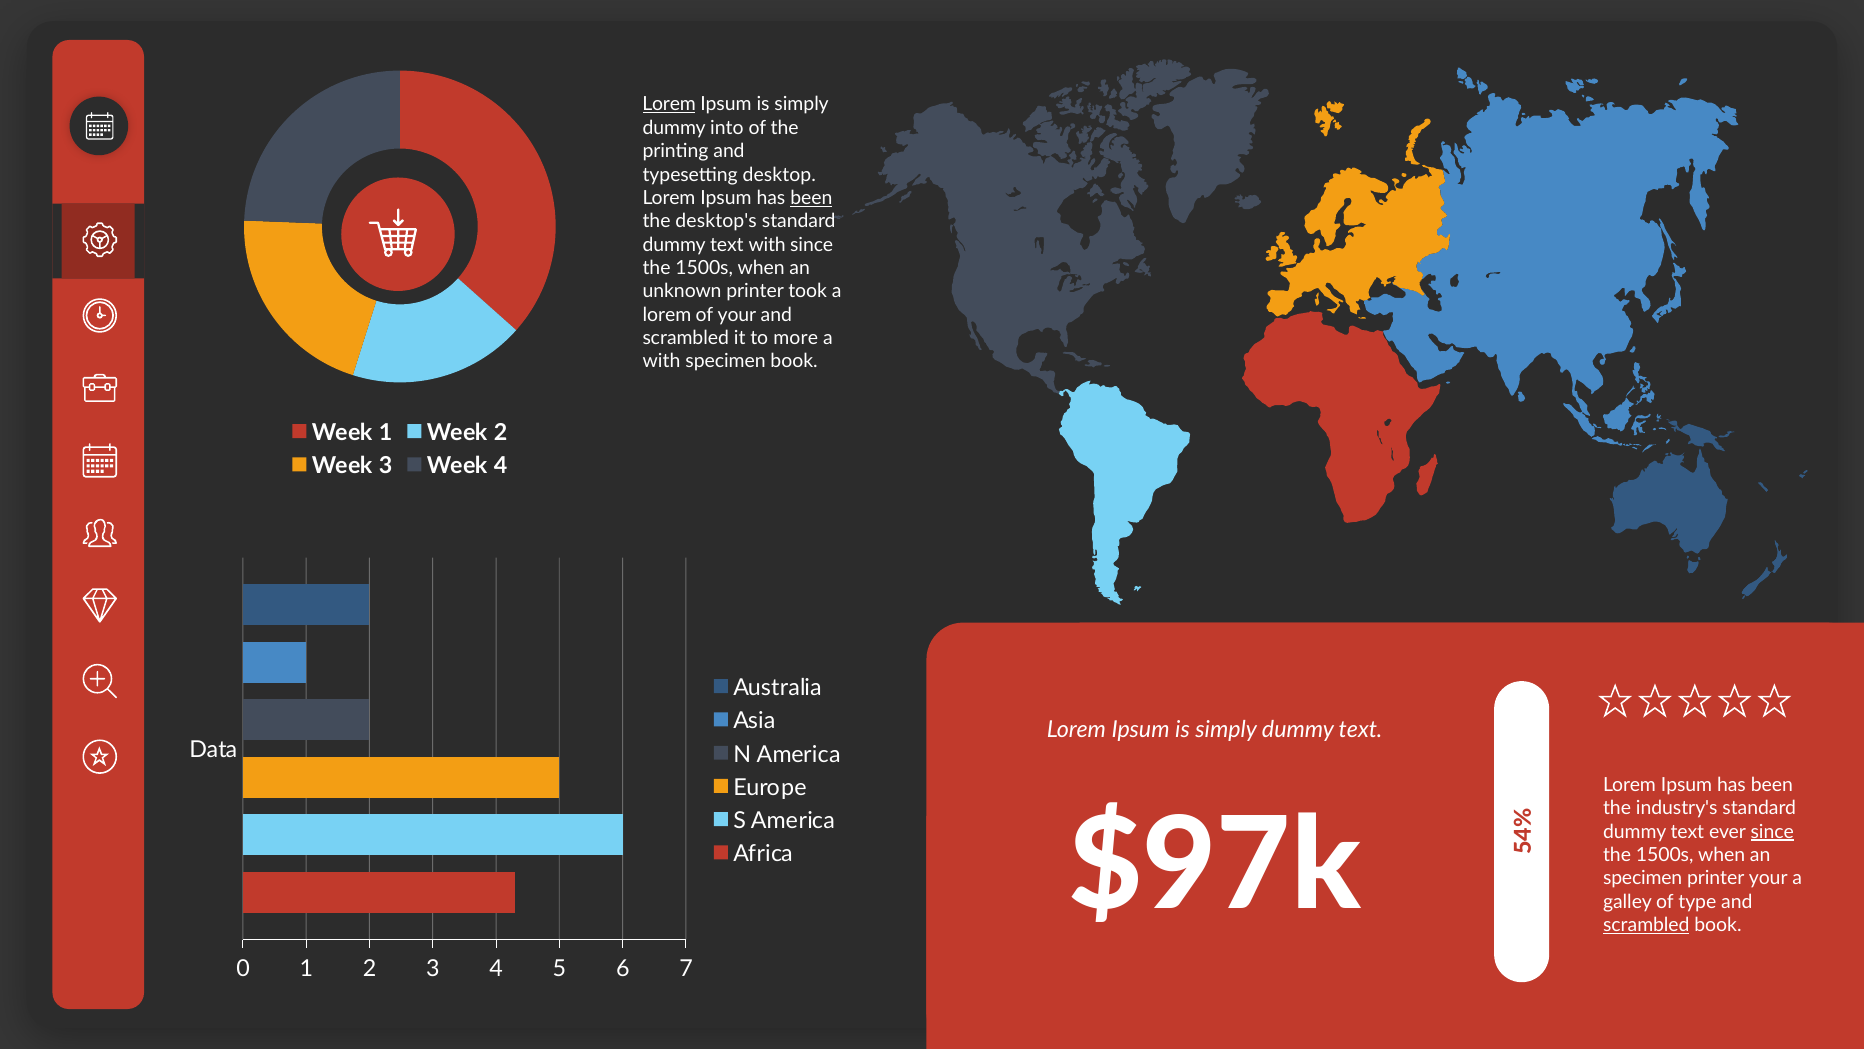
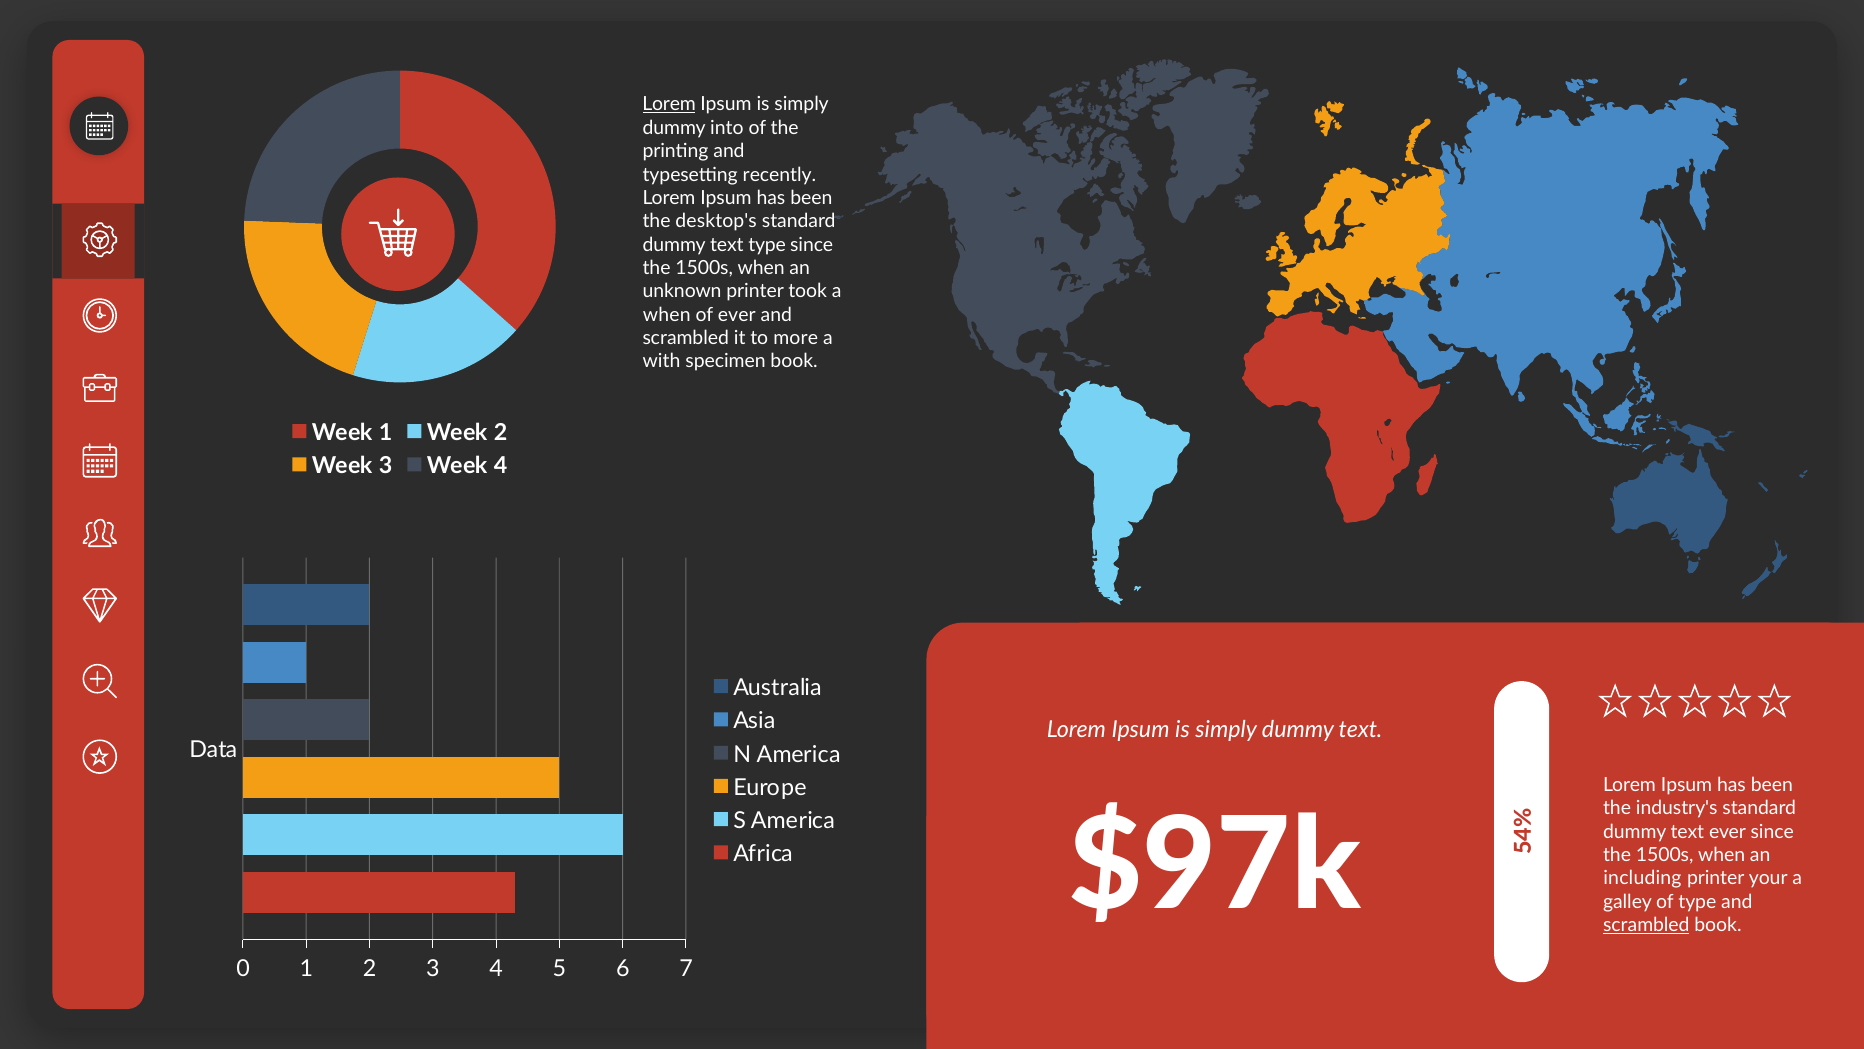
desktop: desktop -> recently (779, 175)
been underline: present -> none (811, 198)
text with: with -> type (767, 245)
lorem: lorem -> when (667, 315)
of your: your -> ever (737, 315)
since underline: present -> none (1772, 831)
specimen: specimen -> including (1642, 878)
